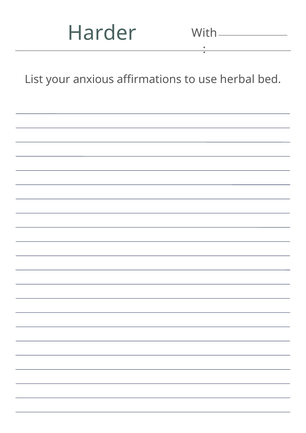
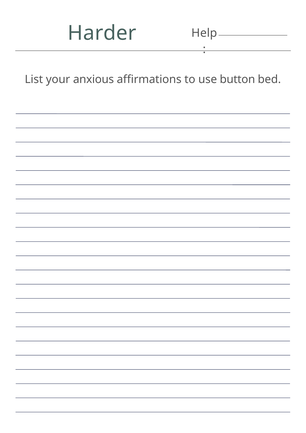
With: With -> Help (204, 33)
herbal: herbal -> button (237, 79)
